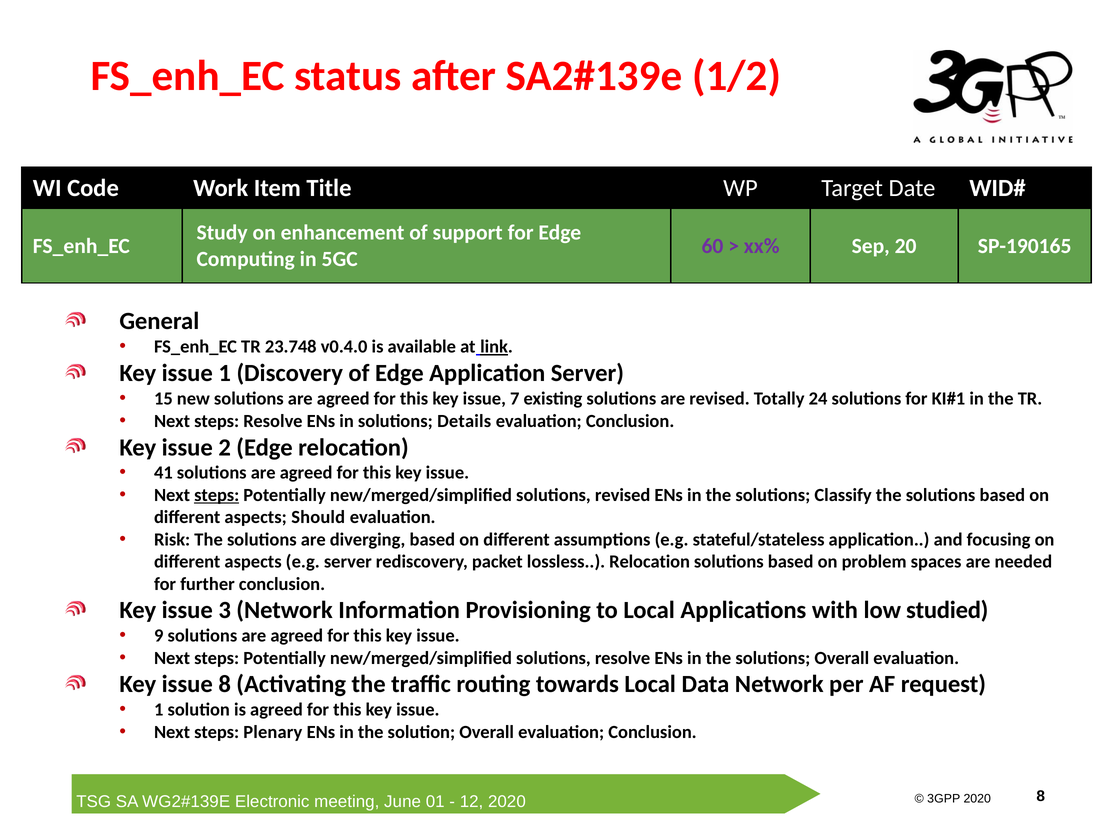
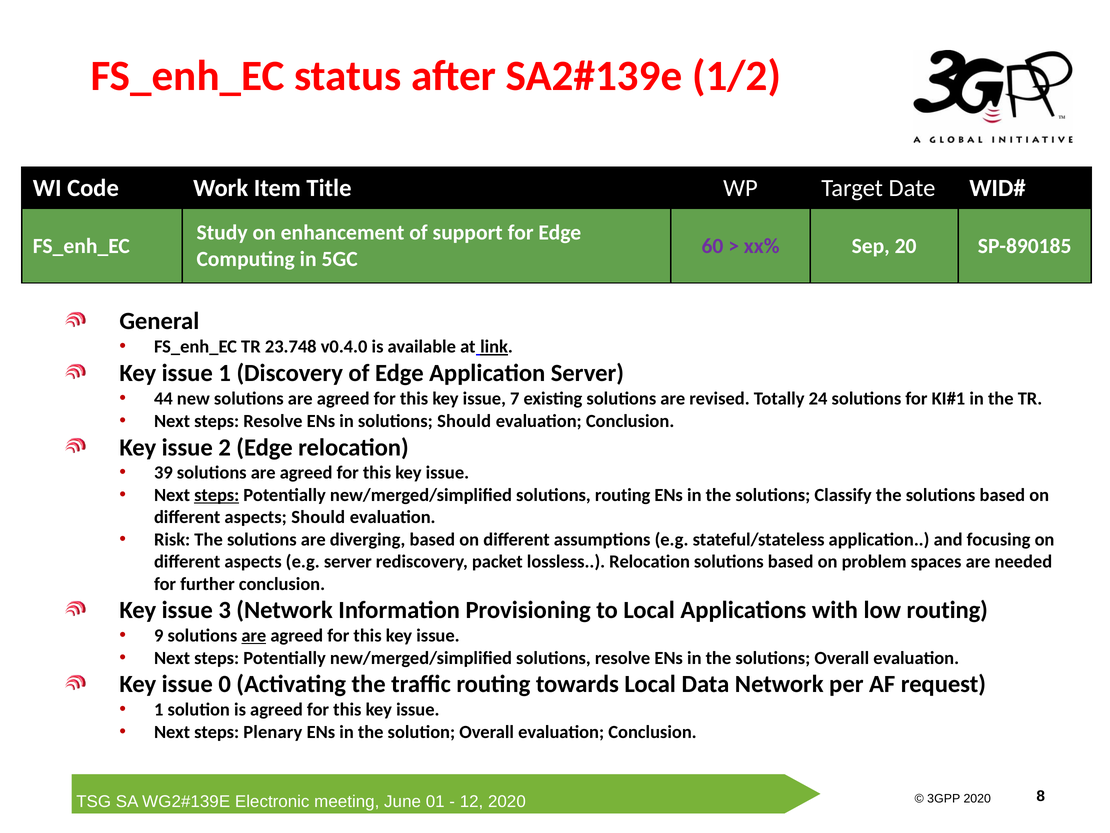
SP-190165: SP-190165 -> SP-890185 (1025, 246)
15: 15 -> 44 (163, 399)
solutions Details: Details -> Should (464, 421)
41: 41 -> 39 (163, 473)
solutions revised: revised -> routing (623, 495)
low studied: studied -> routing (947, 610)
are underline: none -> present (254, 635)
issue 8: 8 -> 0 (225, 684)
